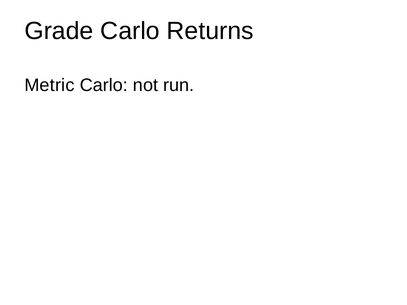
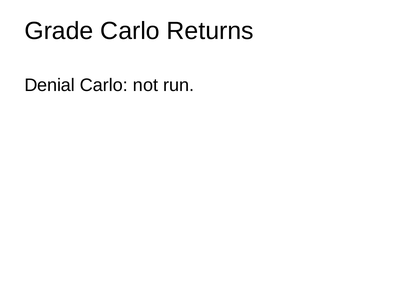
Metric: Metric -> Denial (50, 85)
